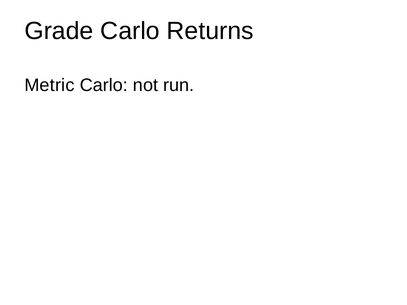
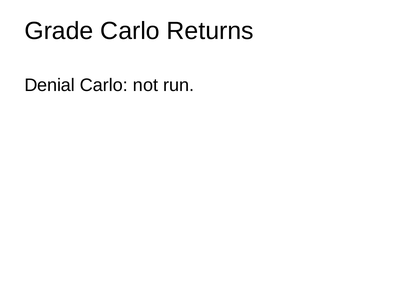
Metric: Metric -> Denial (50, 85)
